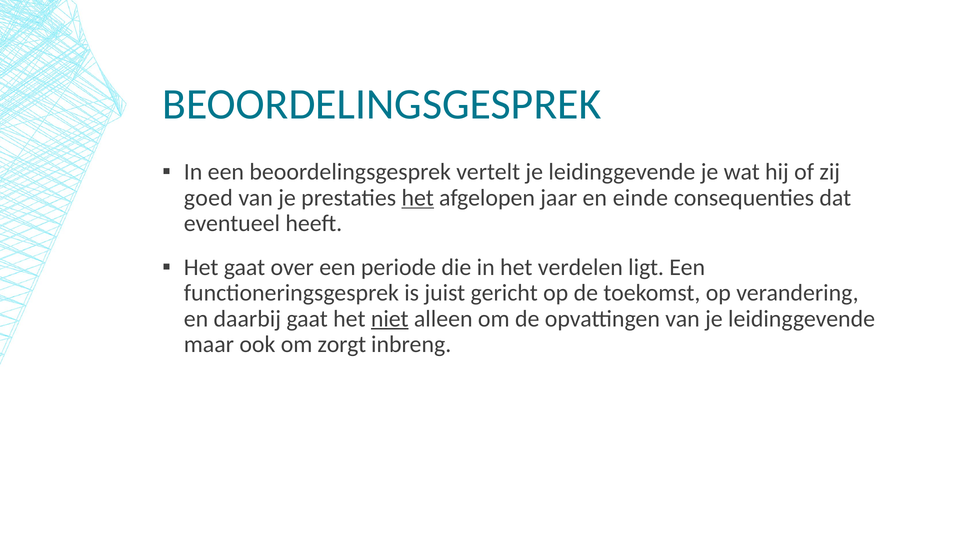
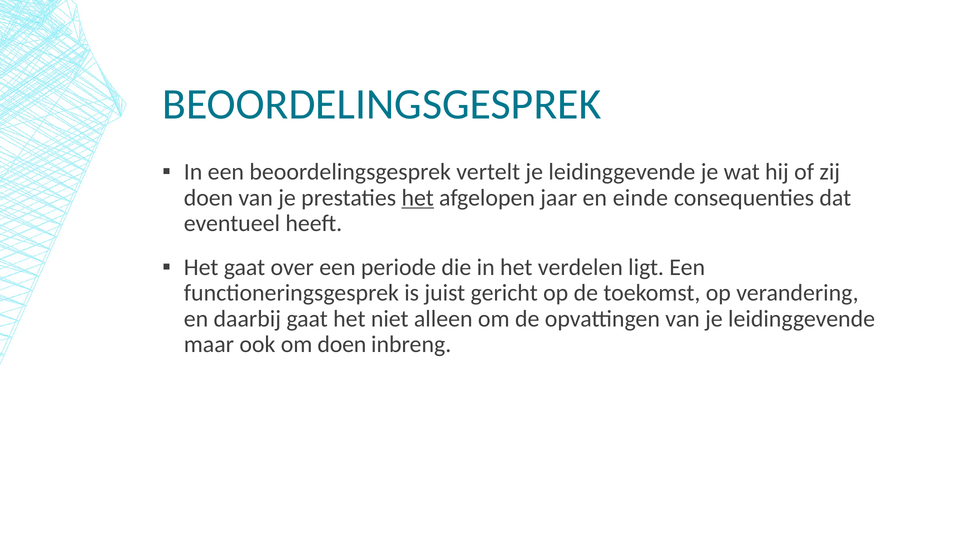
goed: goed -> doen (208, 198)
niet underline: present -> none (390, 319)
om zorgt: zorgt -> doen (342, 345)
